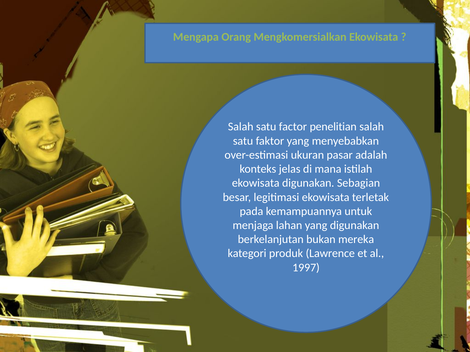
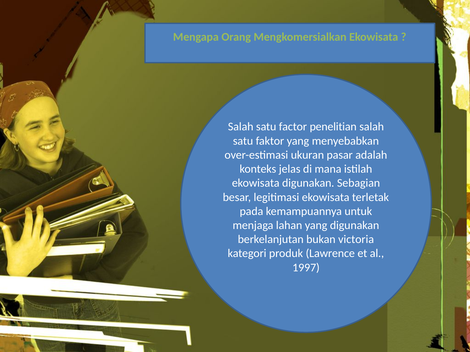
mereka: mereka -> victoria (356, 240)
